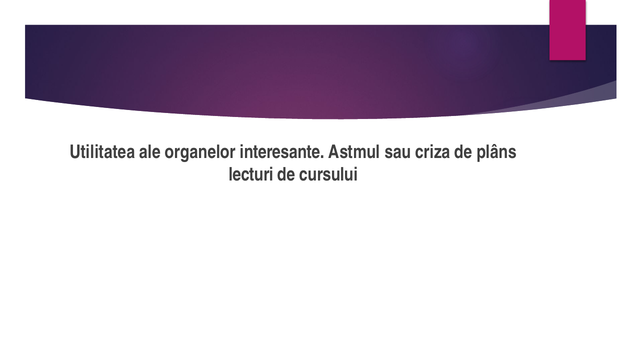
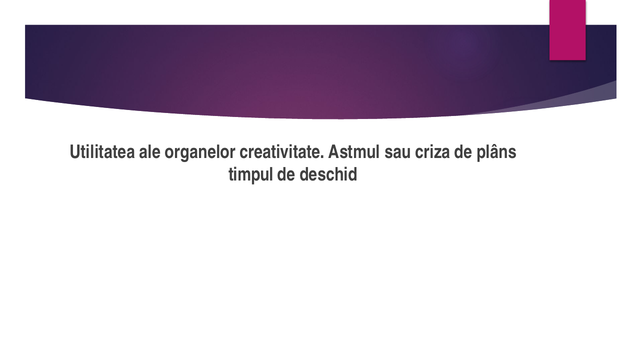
interesante: interesante -> creativitate (282, 152)
lecturi: lecturi -> timpul (251, 175)
cursului: cursului -> deschid (329, 175)
